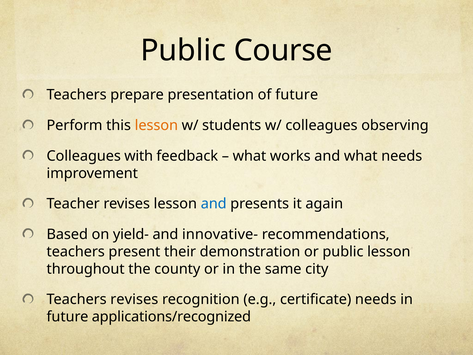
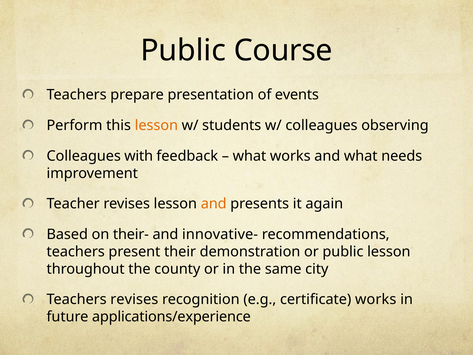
of future: future -> events (297, 95)
and colour: blue -> orange (214, 204)
yield-: yield- -> their- (131, 234)
certificate needs: needs -> works (376, 299)
applications/recognized: applications/recognized -> applications/experience (171, 317)
